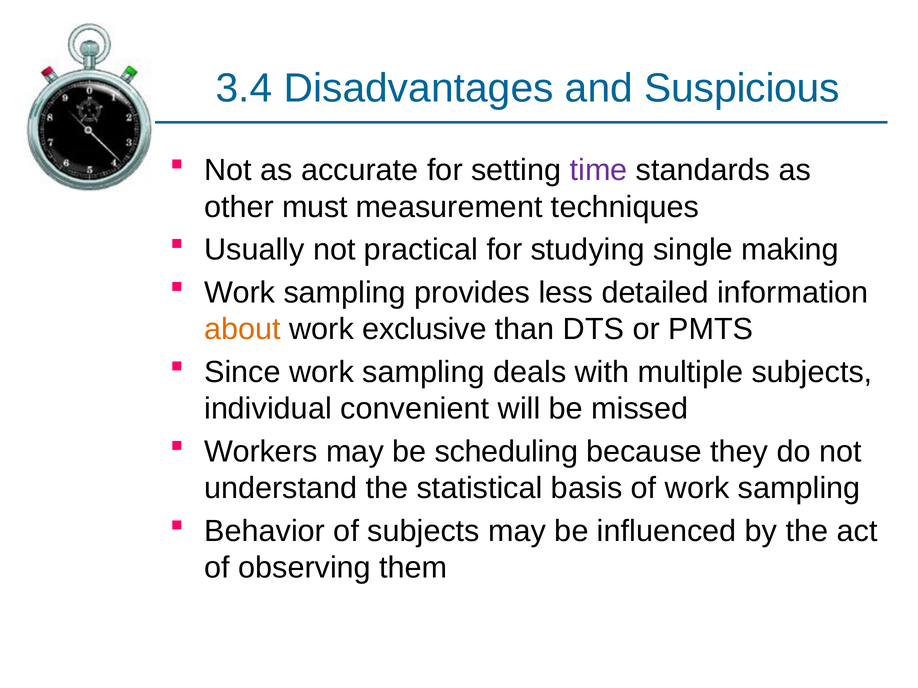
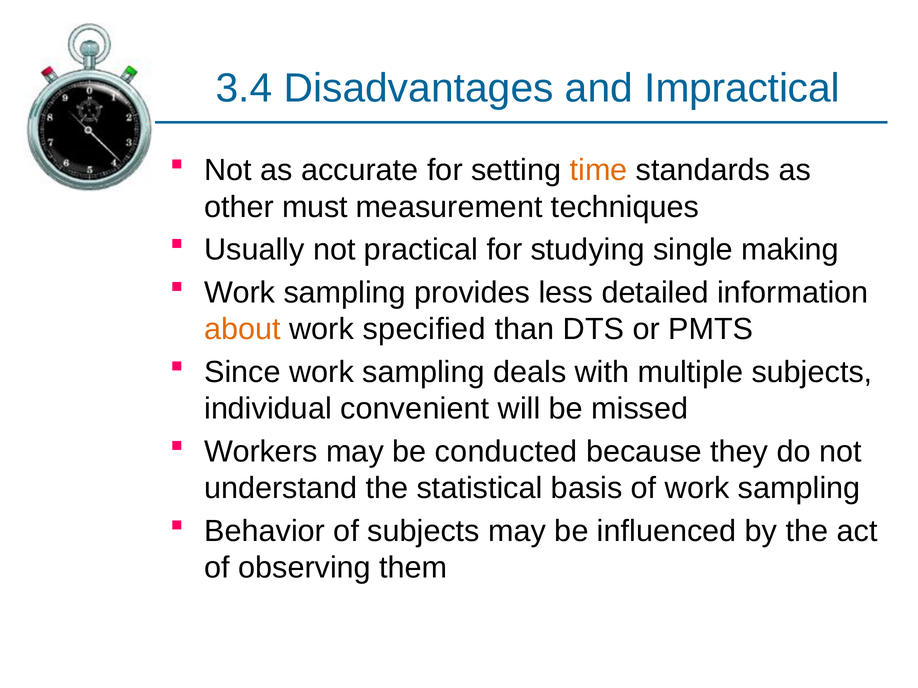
Suspicious: Suspicious -> Impractical (742, 88)
time colour: purple -> orange (599, 170)
exclusive: exclusive -> specified (424, 330)
scheduling: scheduling -> conducted (506, 452)
